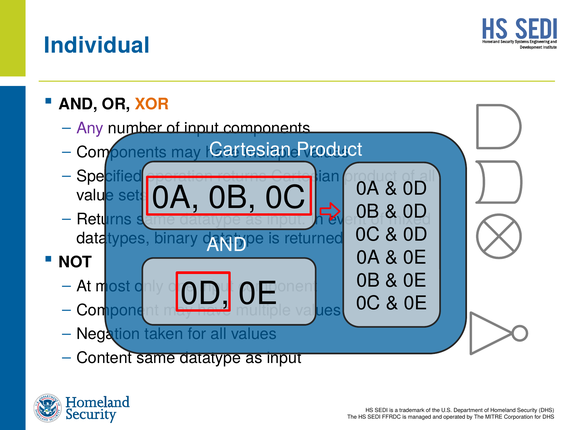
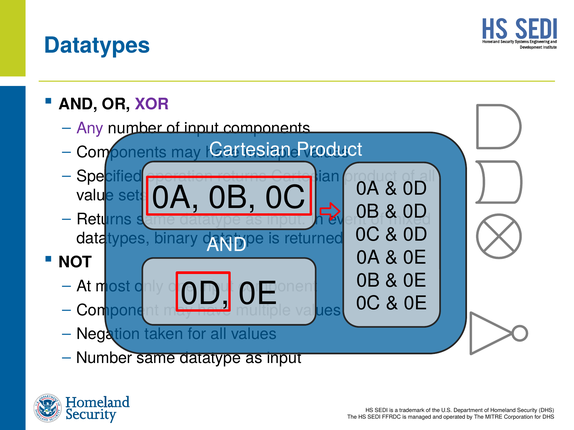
Individual: Individual -> Datatypes (97, 45)
XOR colour: orange -> purple (152, 104)
Content: Content -> Number (104, 358)
